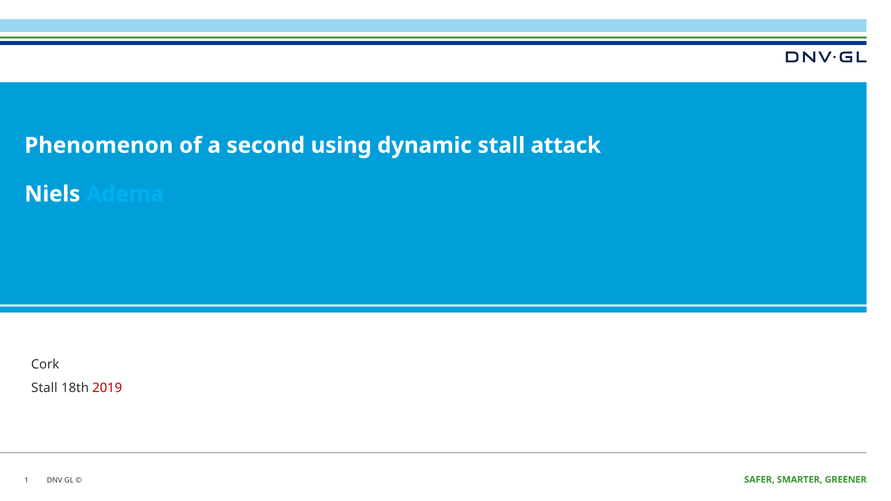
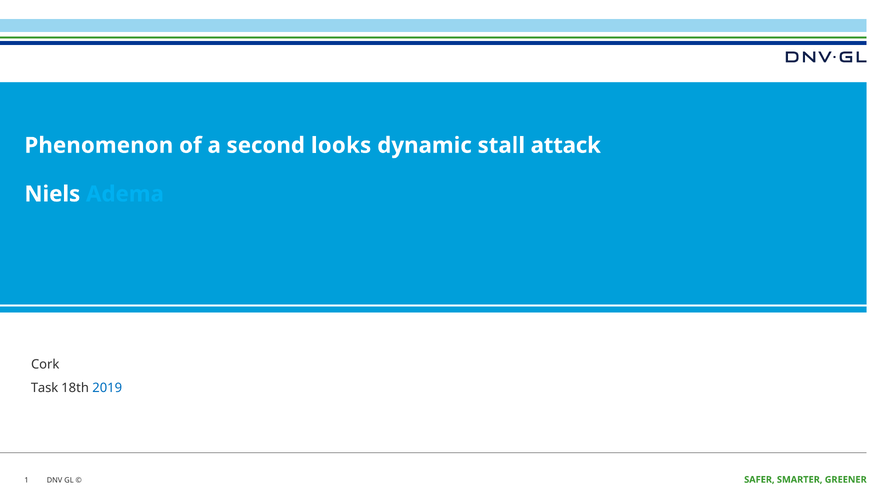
using: using -> looks (341, 146)
Stall: Stall -> Task (45, 388)
2019 colour: red -> blue (107, 388)
